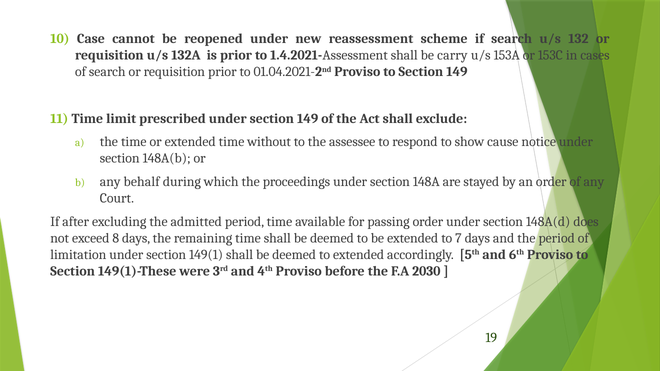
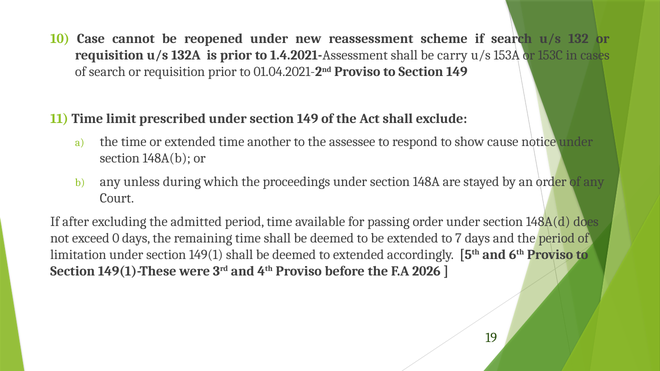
without: without -> another (269, 142)
behalf: behalf -> unless (142, 182)
8: 8 -> 0 (116, 238)
2030: 2030 -> 2026 (426, 271)
